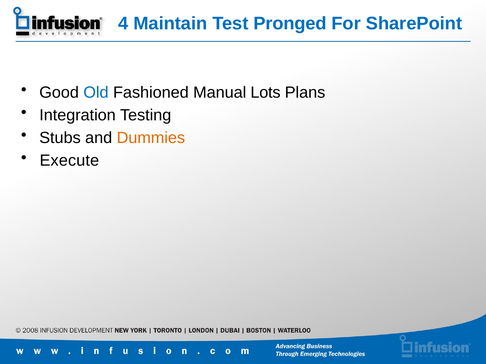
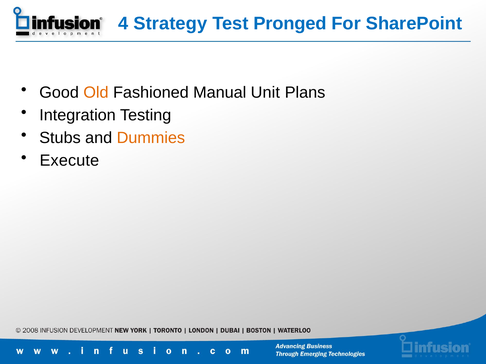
Maintain: Maintain -> Strategy (170, 24)
Old colour: blue -> orange (96, 93)
Lots: Lots -> Unit (265, 93)
